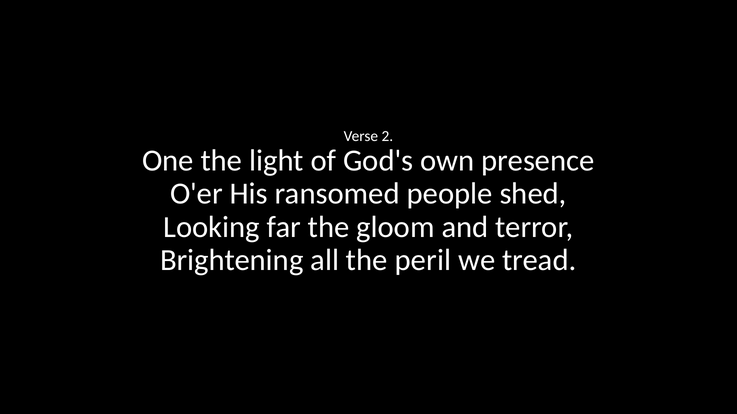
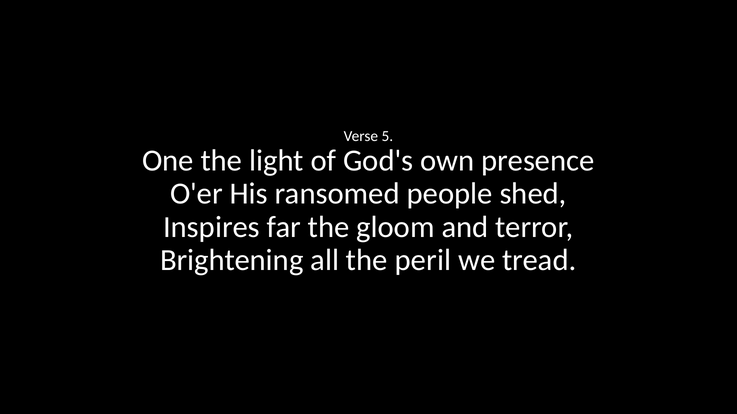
2: 2 -> 5 (387, 136)
Looking: Looking -> Inspires (212, 227)
